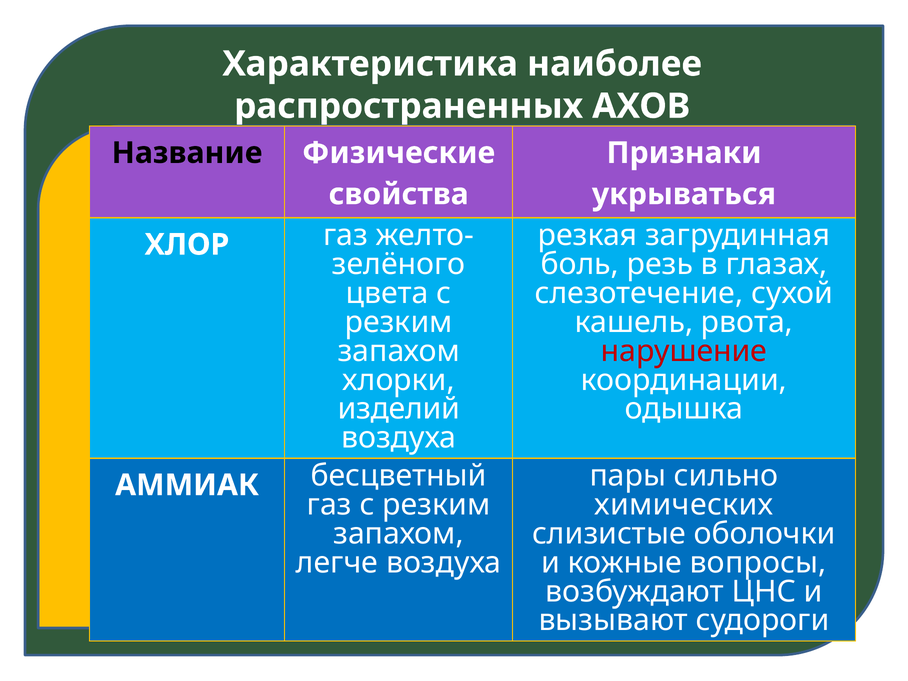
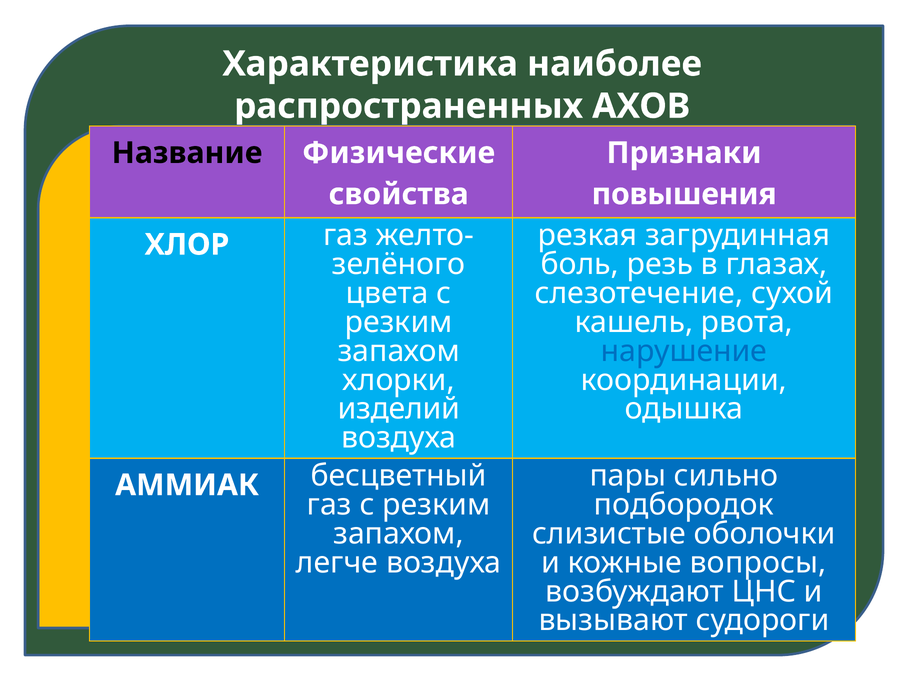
укрываться: укрываться -> повышения (684, 194)
нарушение colour: red -> blue (684, 351)
химических: химических -> подбородок (684, 505)
